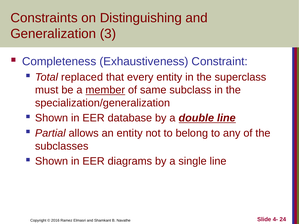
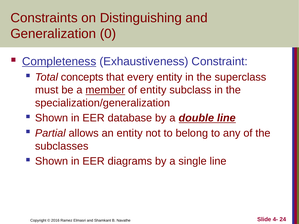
3: 3 -> 0 (108, 34)
Completeness underline: none -> present (59, 62)
replaced: replaced -> concepts (82, 77)
of same: same -> entity (153, 90)
